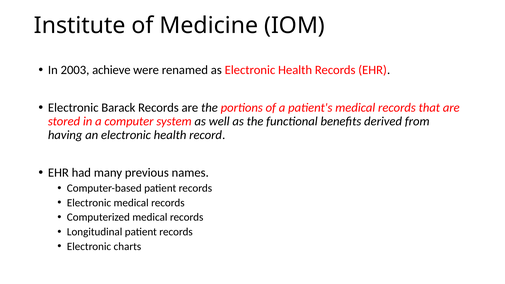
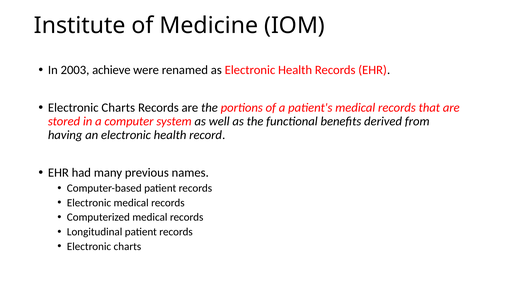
Barack: Barack -> Charts (118, 108)
